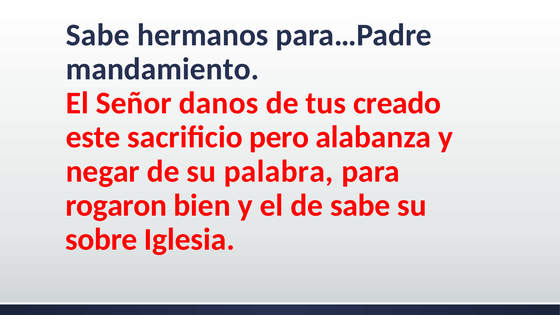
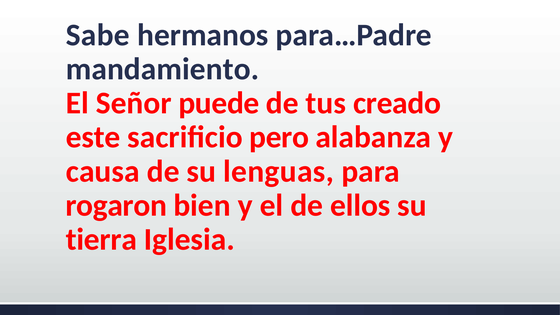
danos: danos -> puede (219, 103)
negar: negar -> causa (103, 171)
palabra: palabra -> lenguas (279, 171)
de sabe: sabe -> ellos (360, 205)
sobre: sobre -> tierra (101, 239)
